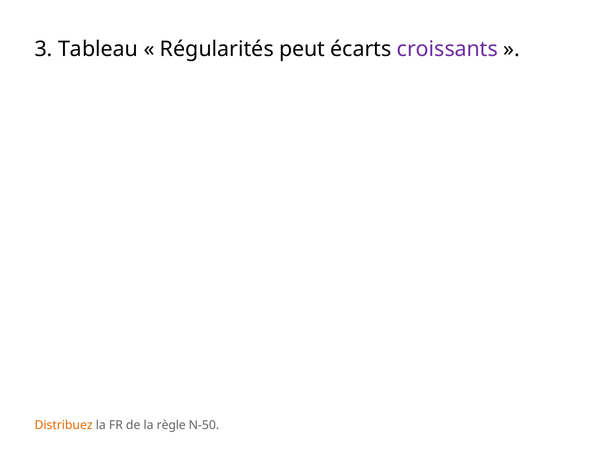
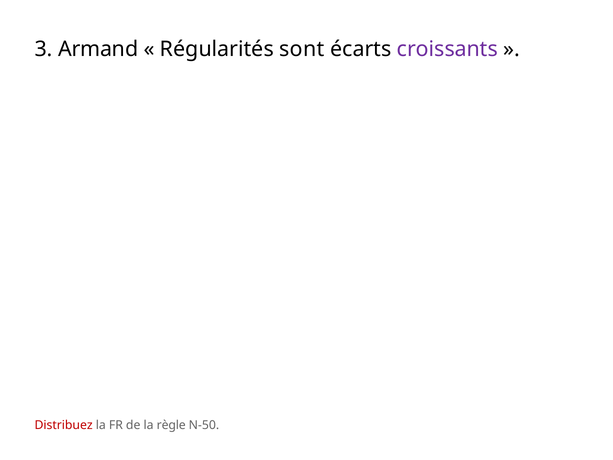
Tableau: Tableau -> Armand (98, 49)
peut: peut -> sont (302, 49)
Distribuez colour: orange -> red (64, 425)
